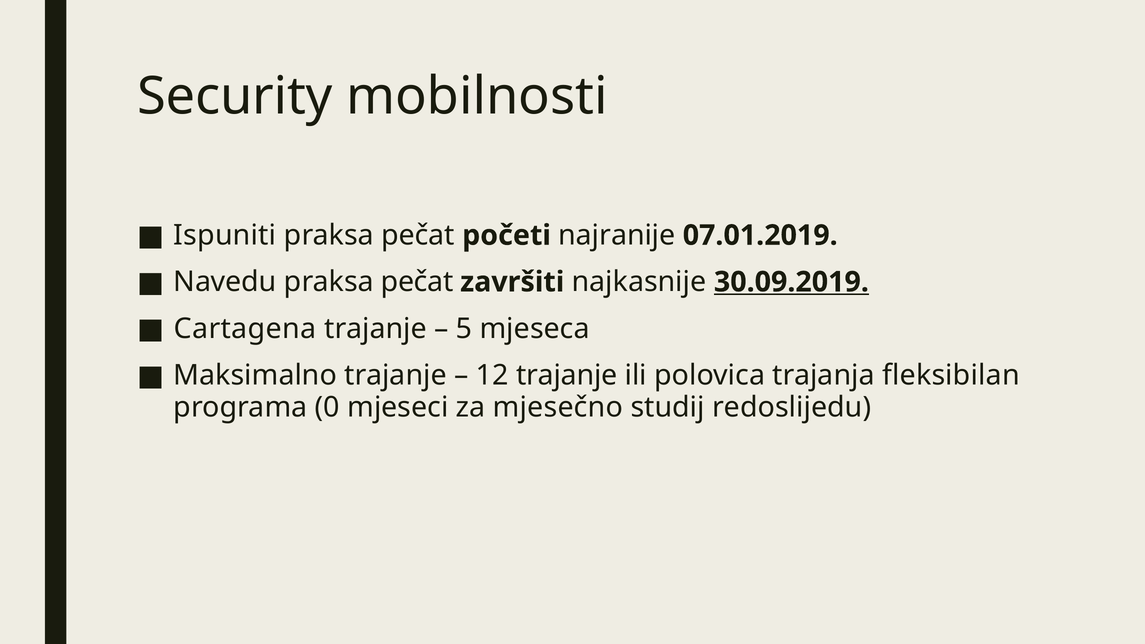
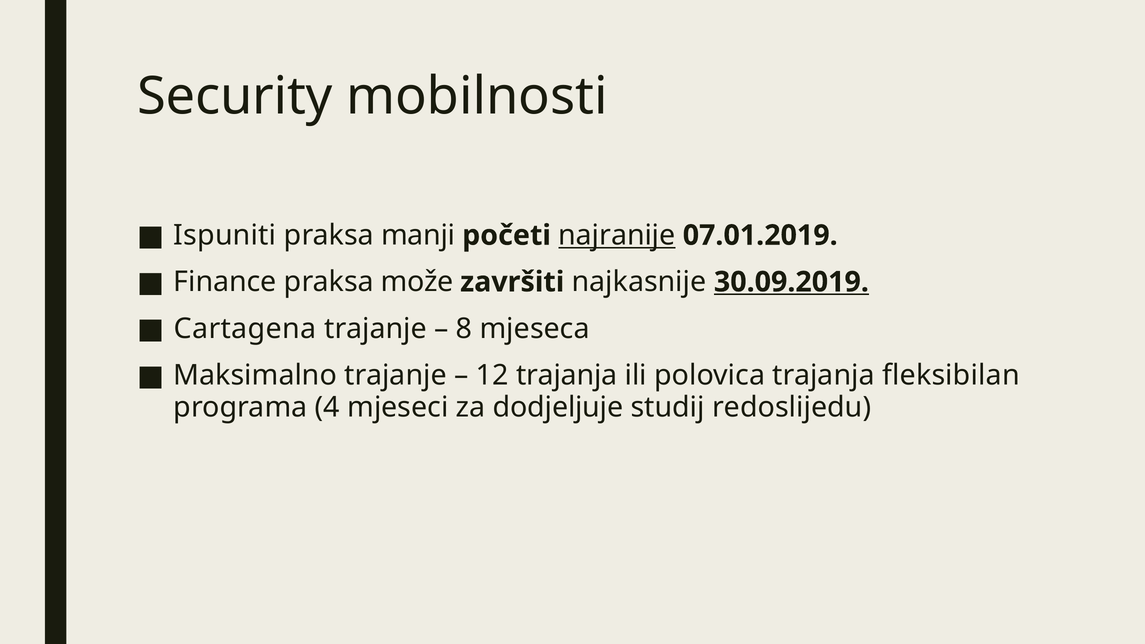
pečat: pečat -> manji (418, 235)
najranije underline: none -> present (617, 235)
Navedu: Navedu -> Finance (225, 282)
pečat: pečat -> može (417, 282)
5: 5 -> 8 (464, 329)
12 trajanje: trajanje -> trajanja (567, 375)
0: 0 -> 4 (327, 408)
mjesečno: mjesečno -> dodjeljuje (558, 408)
